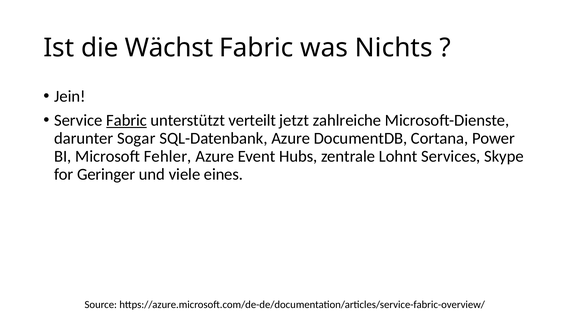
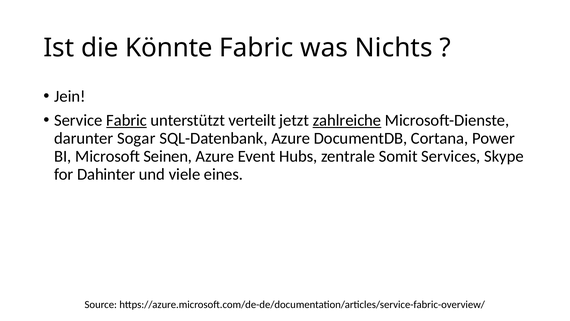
Wächst: Wächst -> Könnte (169, 48)
zahlreiche underline: none -> present (347, 120)
Fehler: Fehler -> Seinen (168, 156)
Lohnt: Lohnt -> Somit (398, 156)
Geringer: Geringer -> Dahinter (106, 174)
